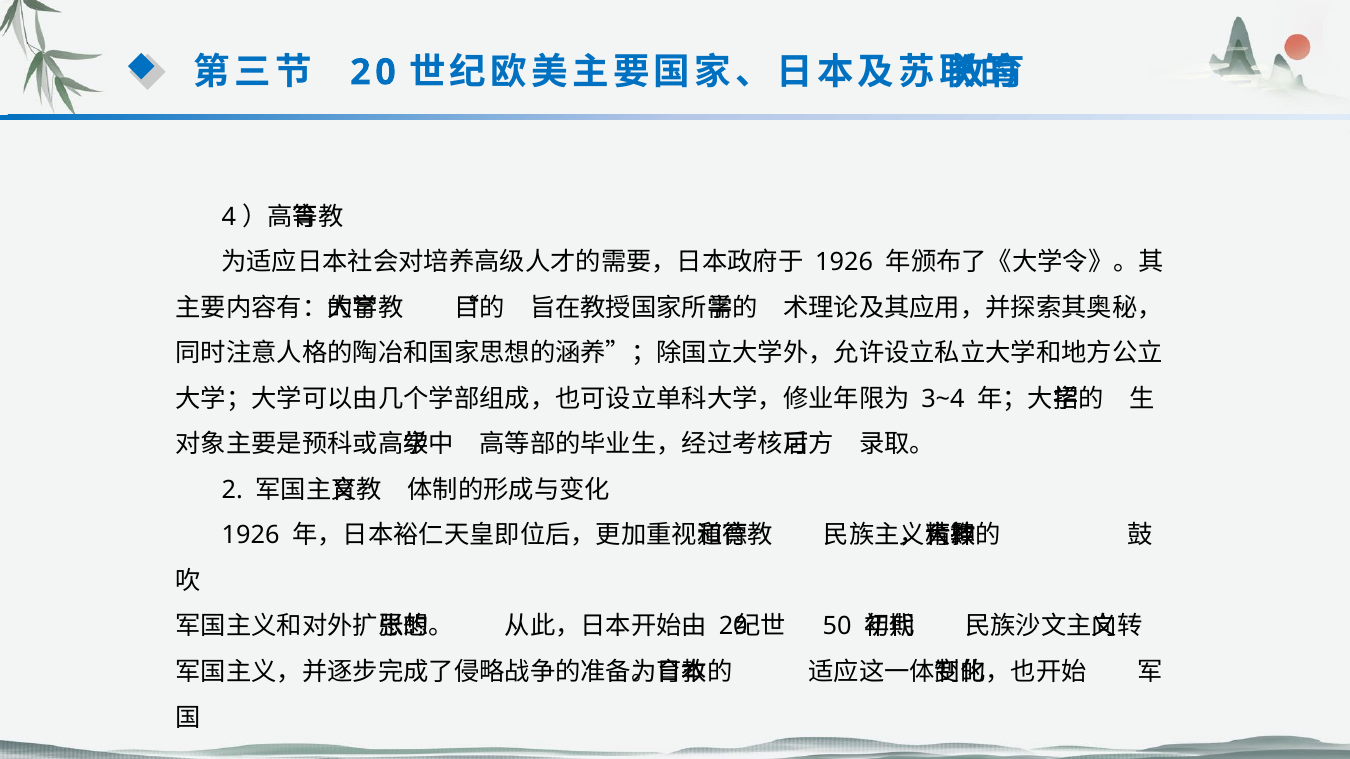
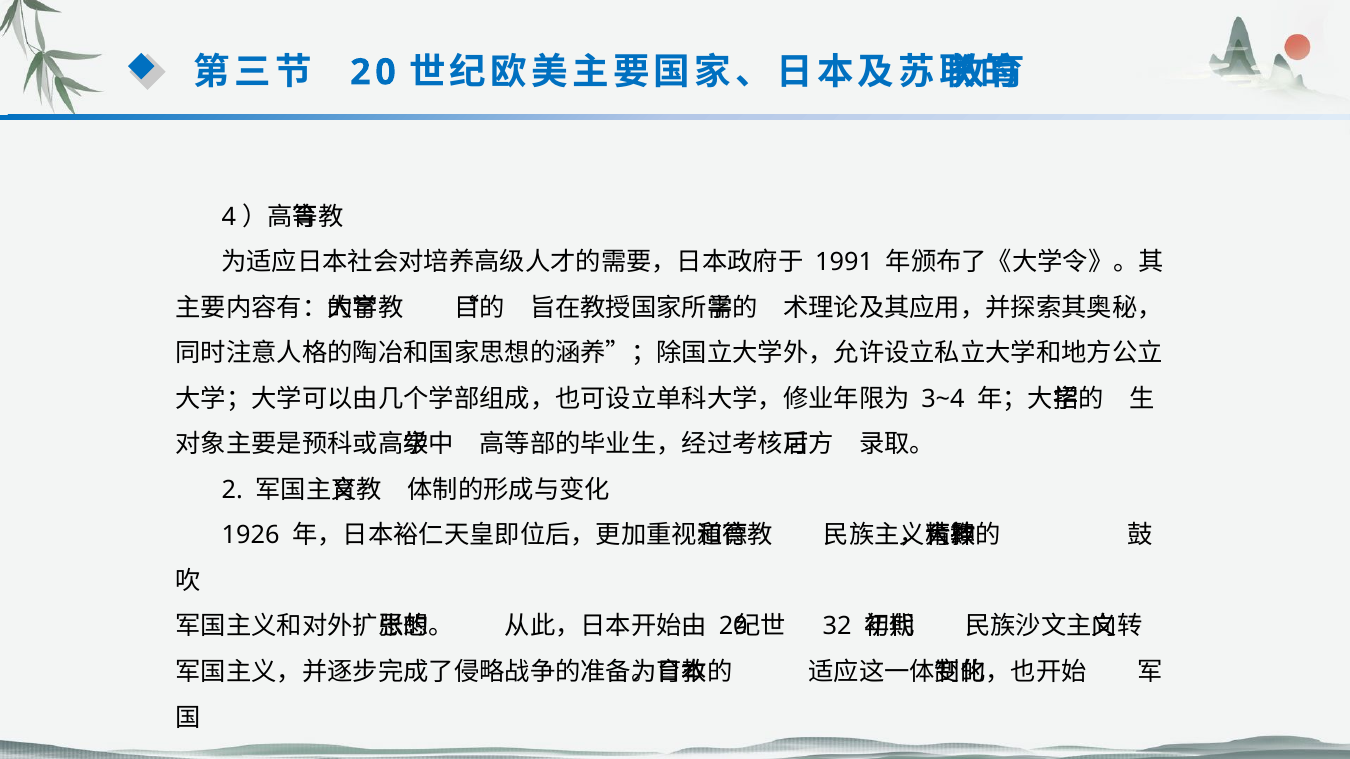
1926: 1926 -> 1991 (844, 262)
50: 50 -> 32 (837, 627)
